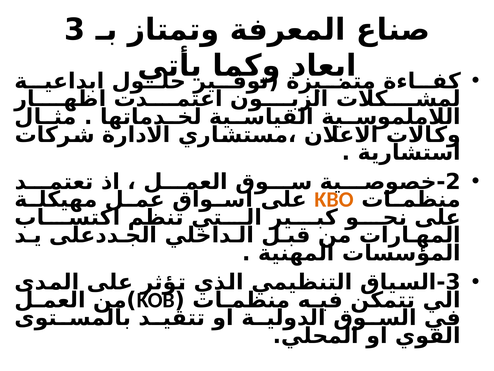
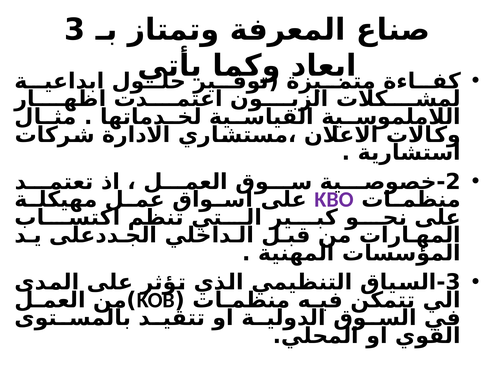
KBO colour: orange -> purple (334, 199)
